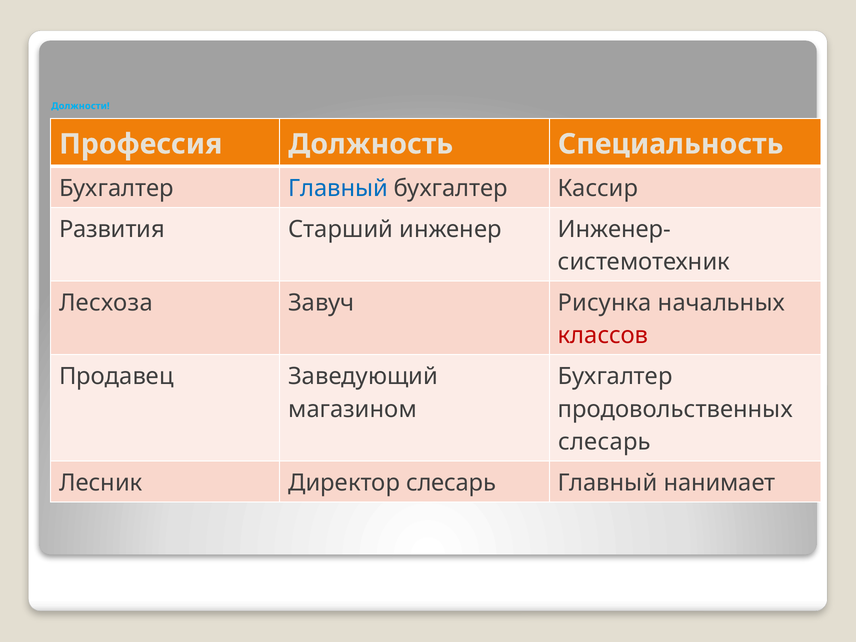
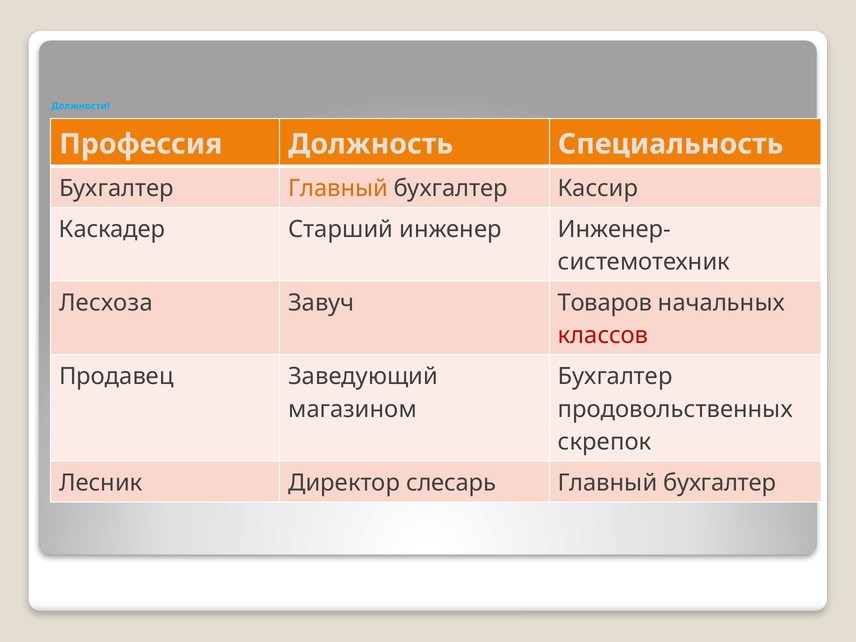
Главный colour: blue -> orange (338, 188)
Развития: Развития -> Каскадер (112, 229)
Рисунка: Рисунка -> Товаров (605, 303)
слесарь: слесарь -> скрепок (605, 442)
нанимает: нанимает -> бухгалтер (720, 483)
